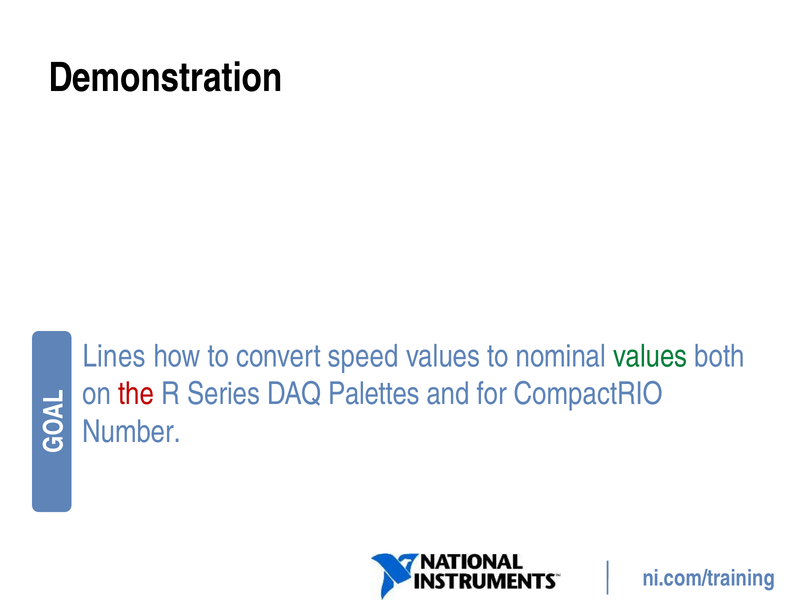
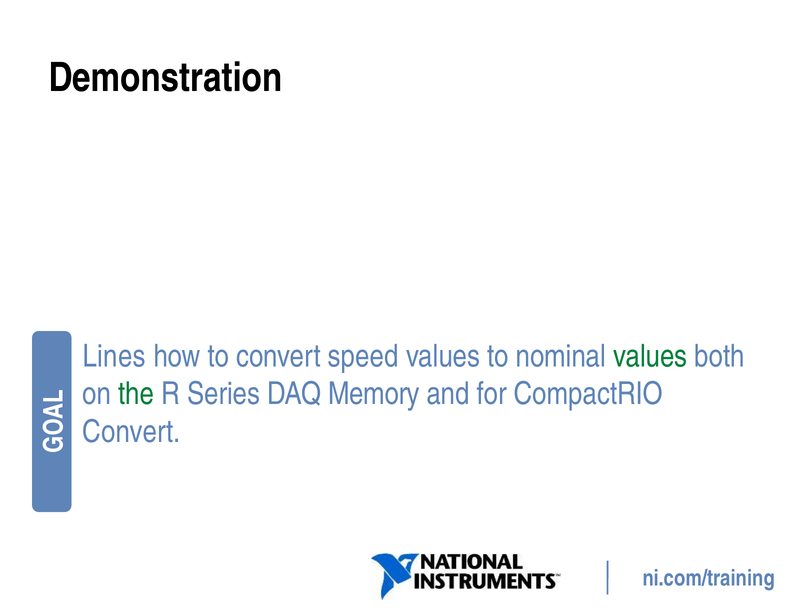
the colour: red -> green (136, 394)
Palettes: Palettes -> Memory (374, 394)
Number: Number -> Convert (131, 432)
